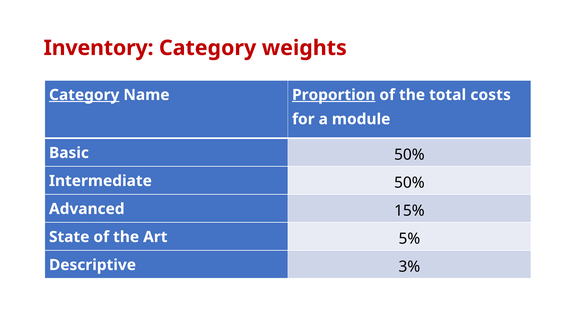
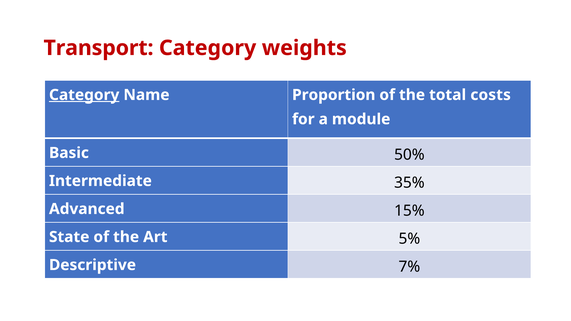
Inventory: Inventory -> Transport (99, 48)
Proportion underline: present -> none (334, 95)
Intermediate 50%: 50% -> 35% (409, 183)
3%: 3% -> 7% (409, 267)
